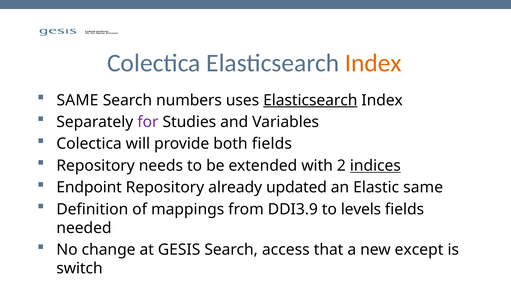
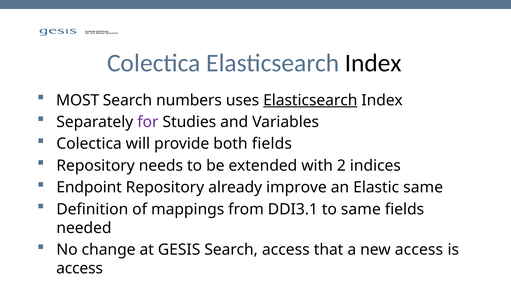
Index colour: orange -> black (373, 63)
SAME: SAME -> MOST (78, 100)
indices underline: present -> none (375, 166)
updated: updated -> improve (296, 188)
DDI3.9: DDI3.9 -> DDI3.1 (293, 210)
to levels: levels -> same (361, 210)
new except: except -> access (419, 250)
switch: switch -> access (80, 269)
